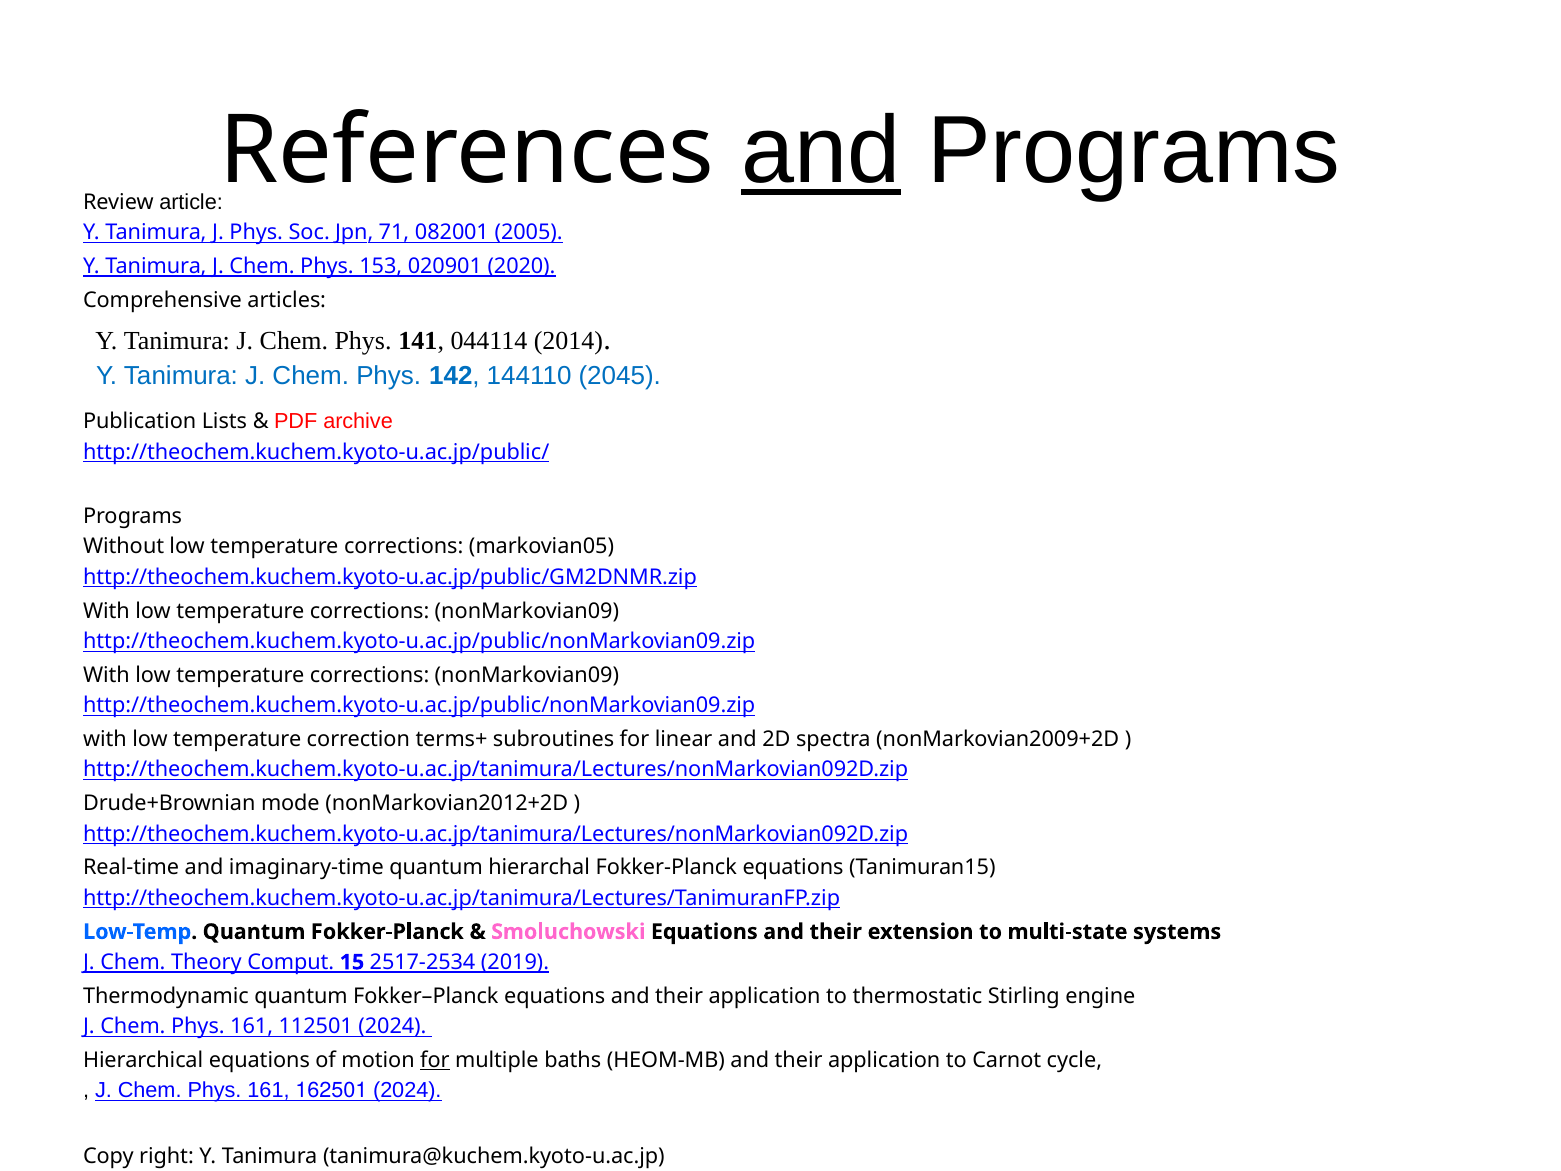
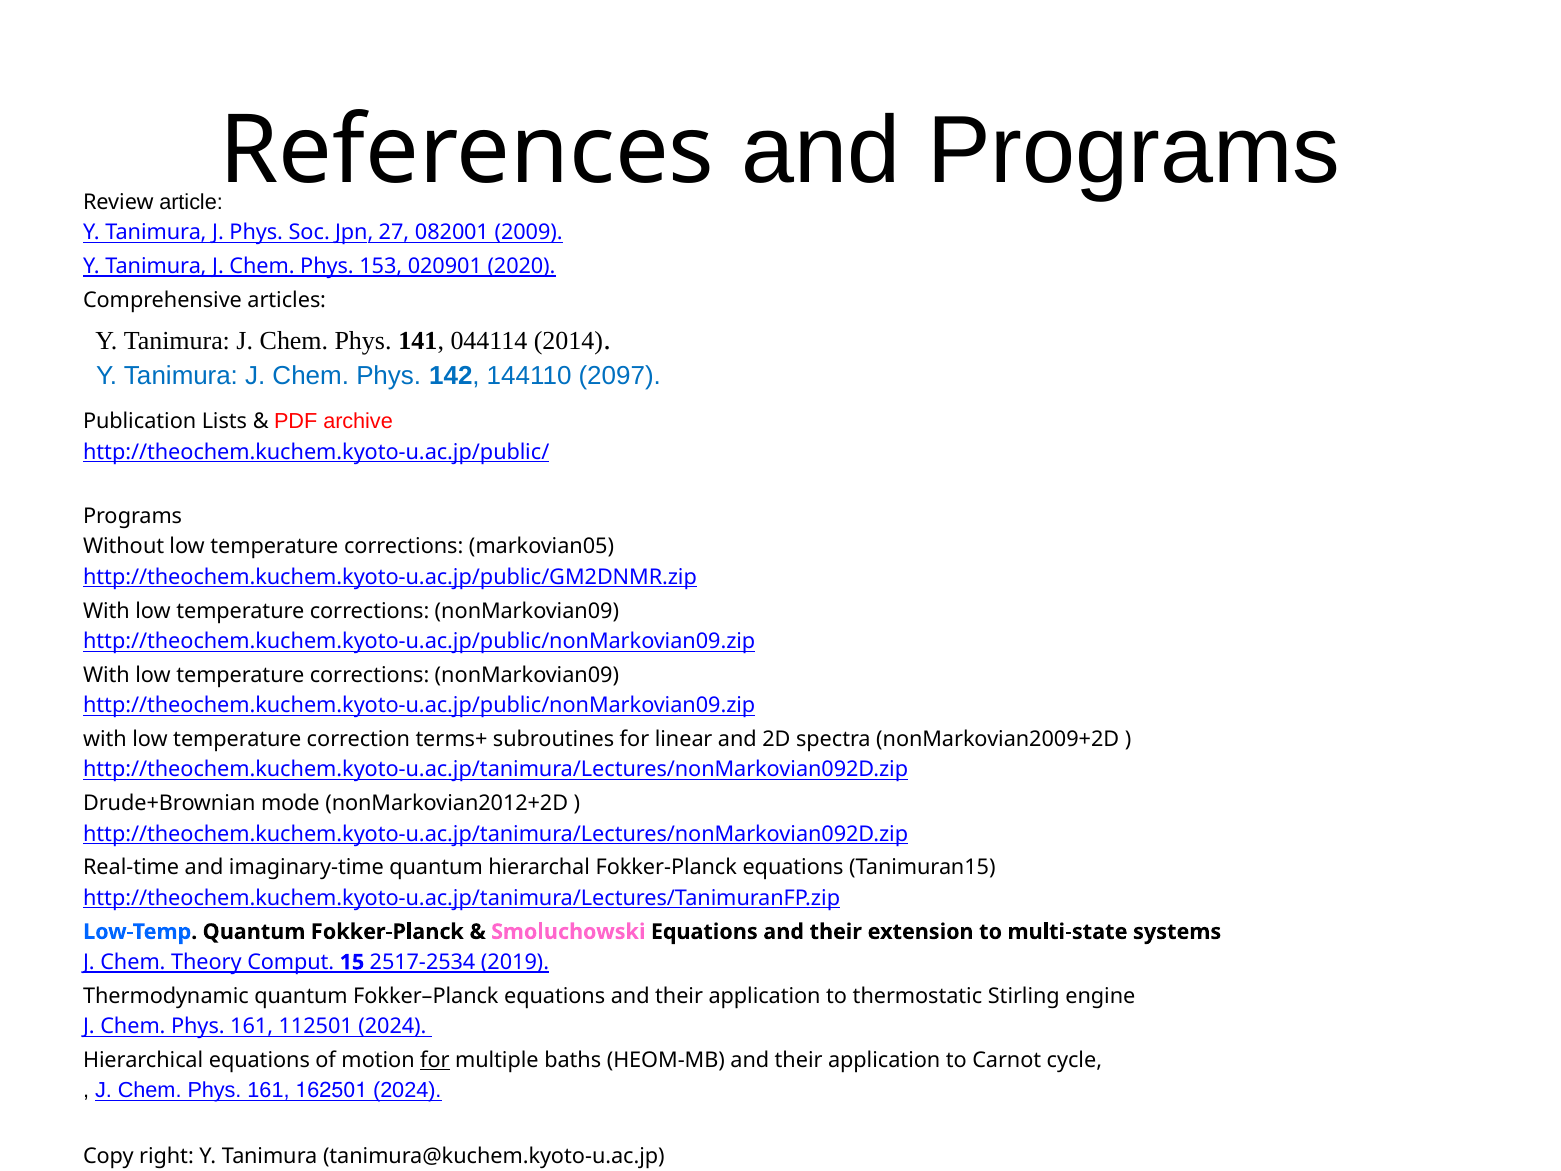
and underline: present -> none (821, 151)
71: 71 -> 27 (394, 232)
2005: 2005 -> 2009 (529, 232)
2045: 2045 -> 2097 (620, 376)
